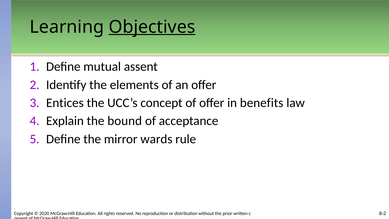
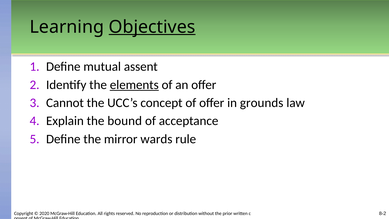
elements underline: none -> present (134, 85)
Entices: Entices -> Cannot (65, 103)
benefits: benefits -> grounds (262, 103)
